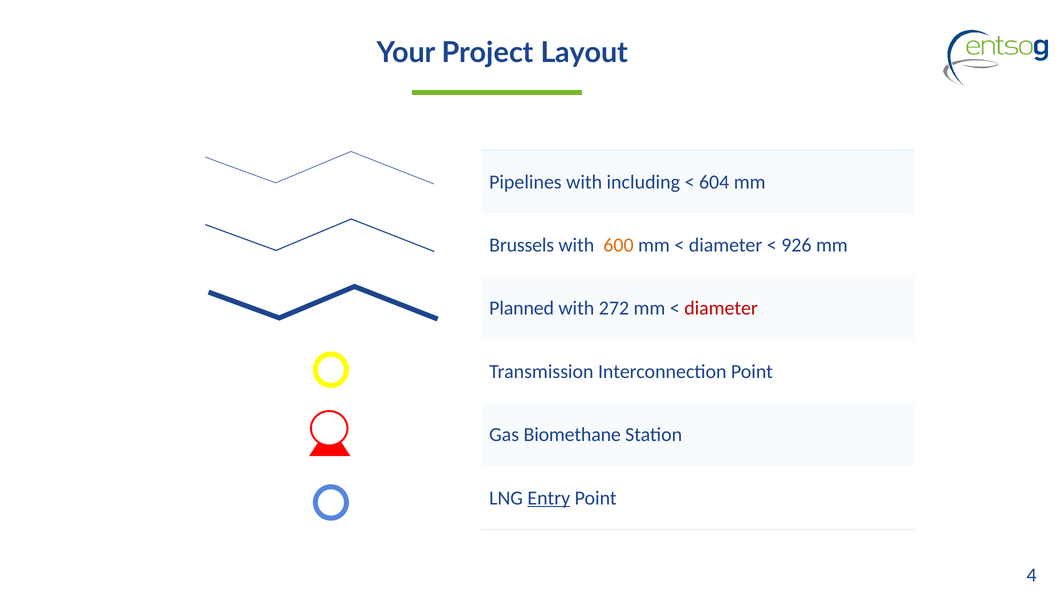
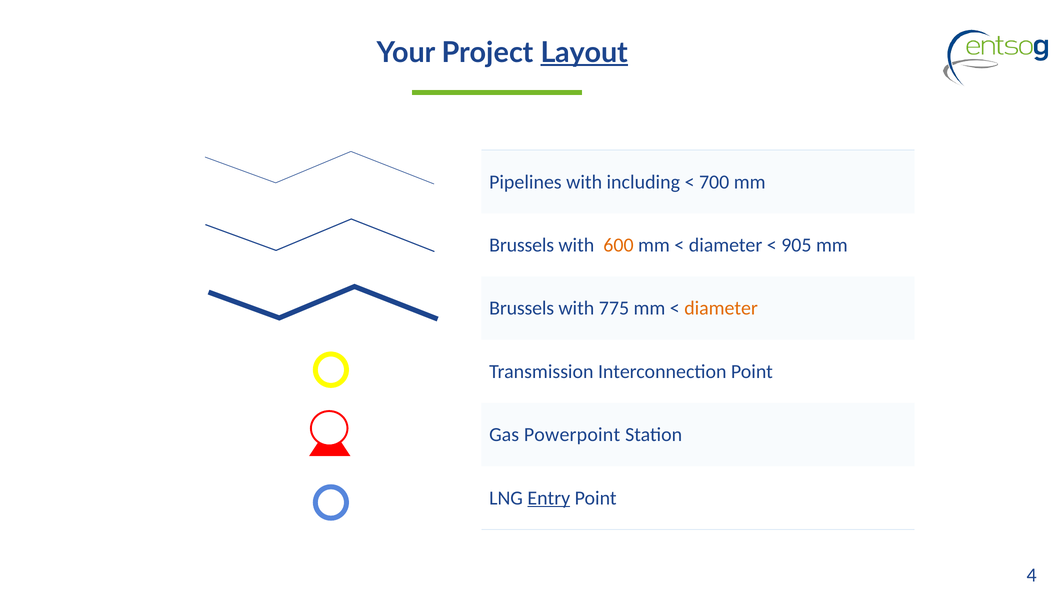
Layout underline: none -> present (584, 53)
604: 604 -> 700 (714, 182)
926: 926 -> 905 (796, 245)
Planned: Planned -> Brussels (522, 308)
272: 272 -> 775 (614, 308)
diameter colour: red -> orange (721, 308)
Biomethane: Biomethane -> Powerpoint (572, 435)
